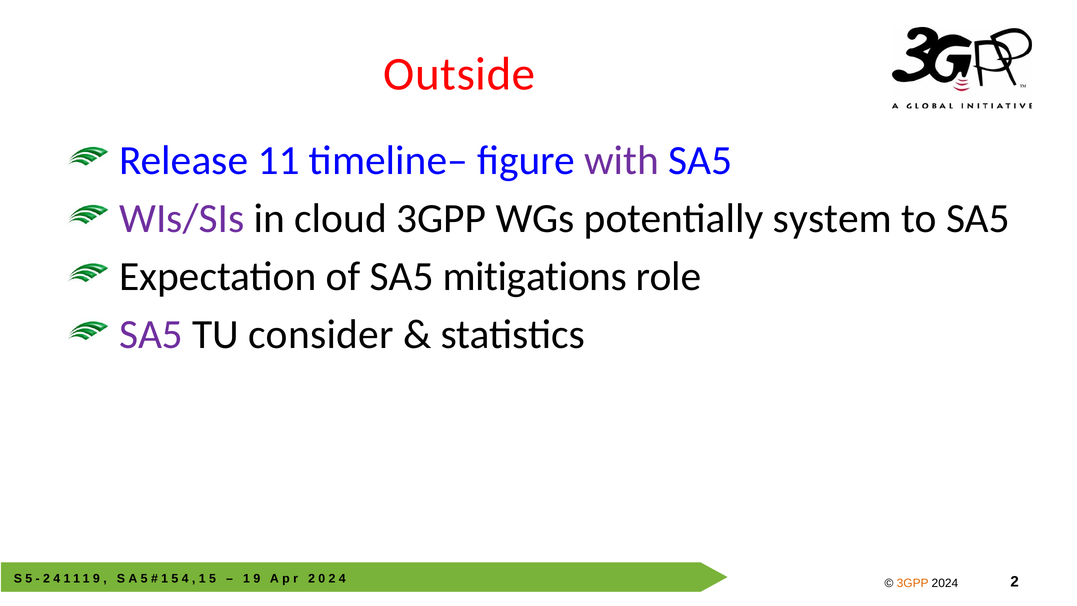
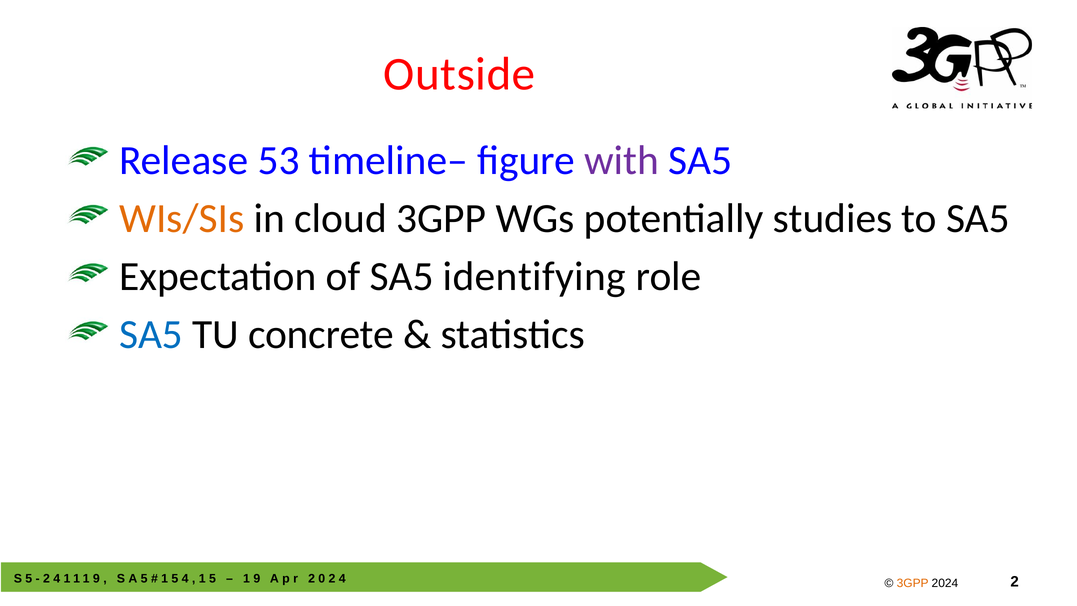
11: 11 -> 53 (279, 160)
WIs/SIs colour: purple -> orange (182, 218)
system: system -> studies (833, 218)
mitigations: mitigations -> identifying (534, 276)
SA5 colour: purple -> blue (151, 335)
consider: consider -> concrete (321, 335)
